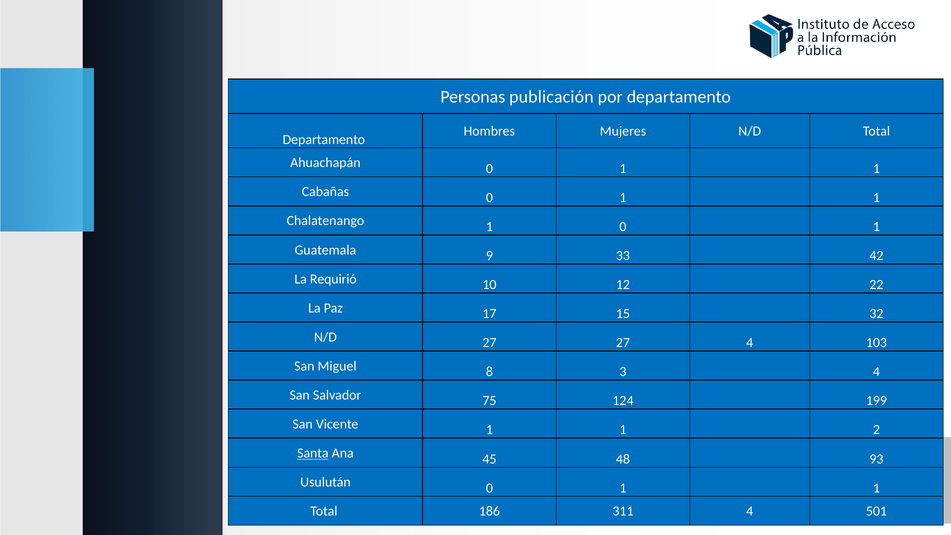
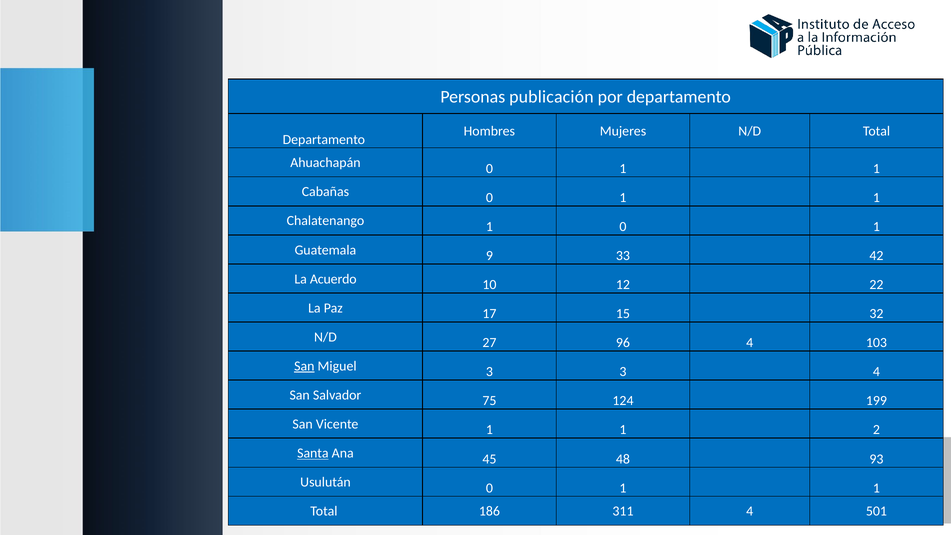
Requirió: Requirió -> Acuerdo (333, 279)
27 27: 27 -> 96 (623, 343)
San underline: none -> present (304, 366)
Miguel 8: 8 -> 3 (489, 372)
